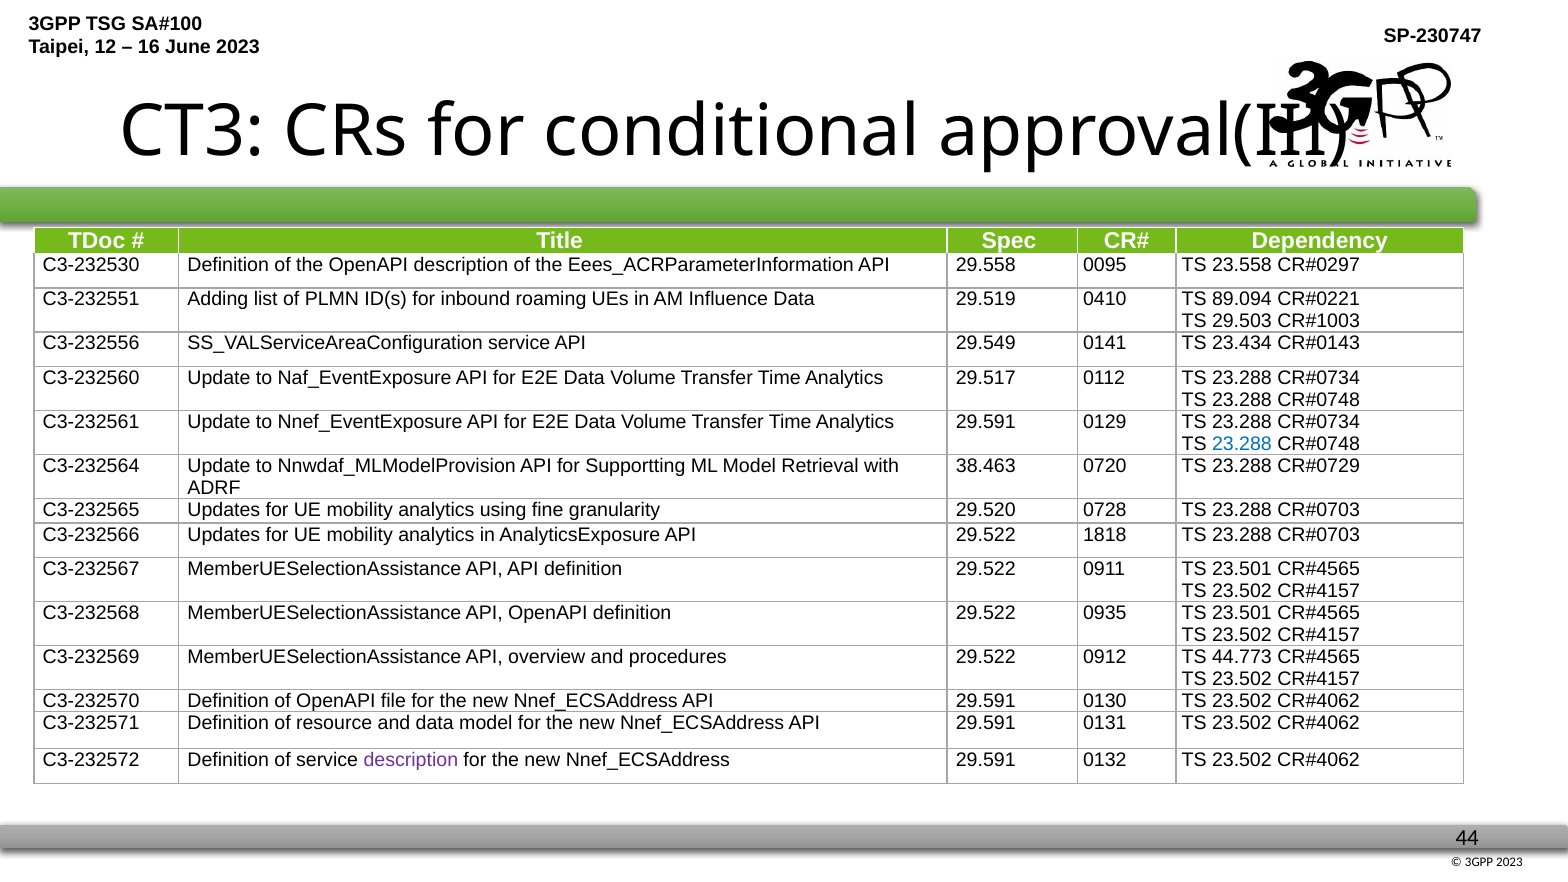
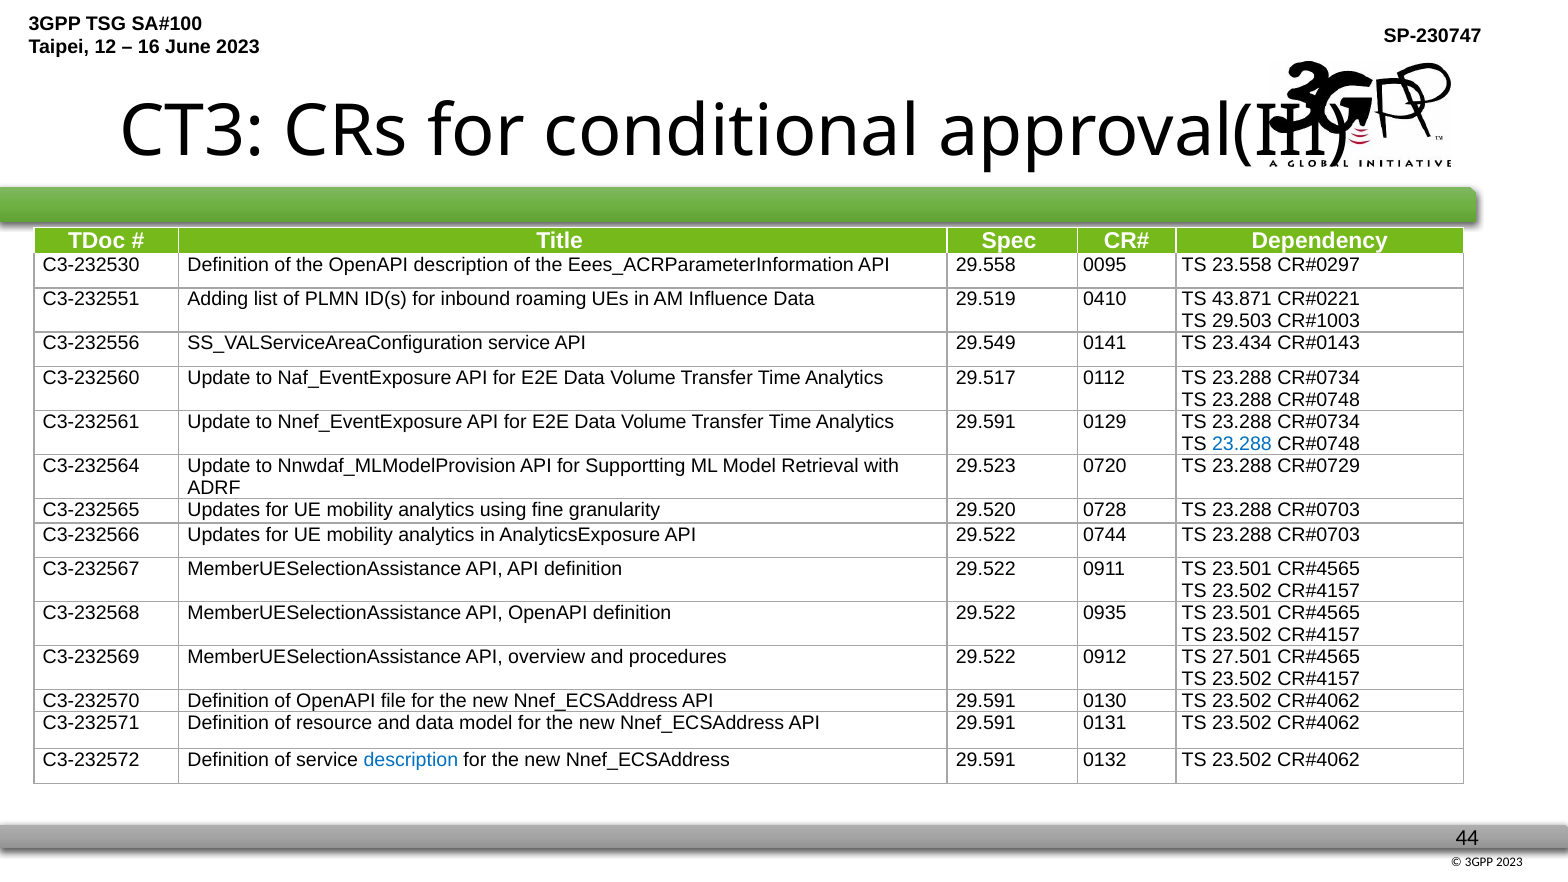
89.094: 89.094 -> 43.871 (1242, 299)
38.463: 38.463 -> 29.523 (986, 466)
1818: 1818 -> 0744 (1105, 535)
44.773: 44.773 -> 27.501 (1242, 657)
description colour: purple -> blue (411, 760)
